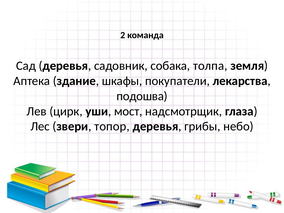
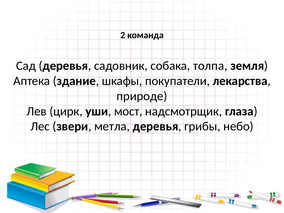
подошва: подошва -> природе (142, 96)
топор: топор -> метла (112, 126)
